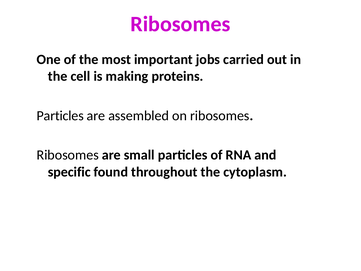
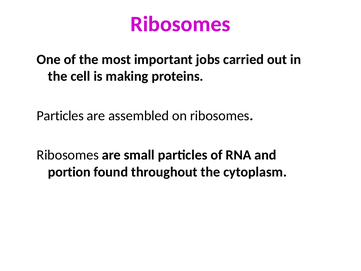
specific: specific -> portion (69, 172)
